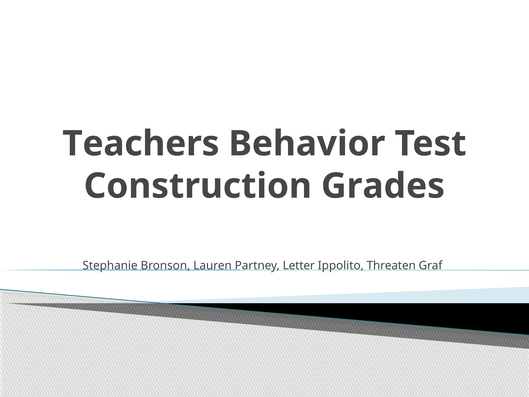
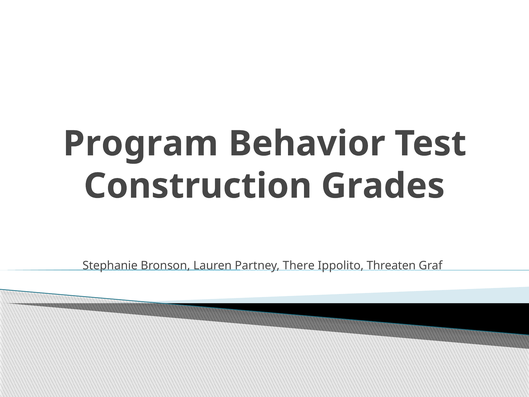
Teachers: Teachers -> Program (141, 144)
Letter: Letter -> There (299, 265)
